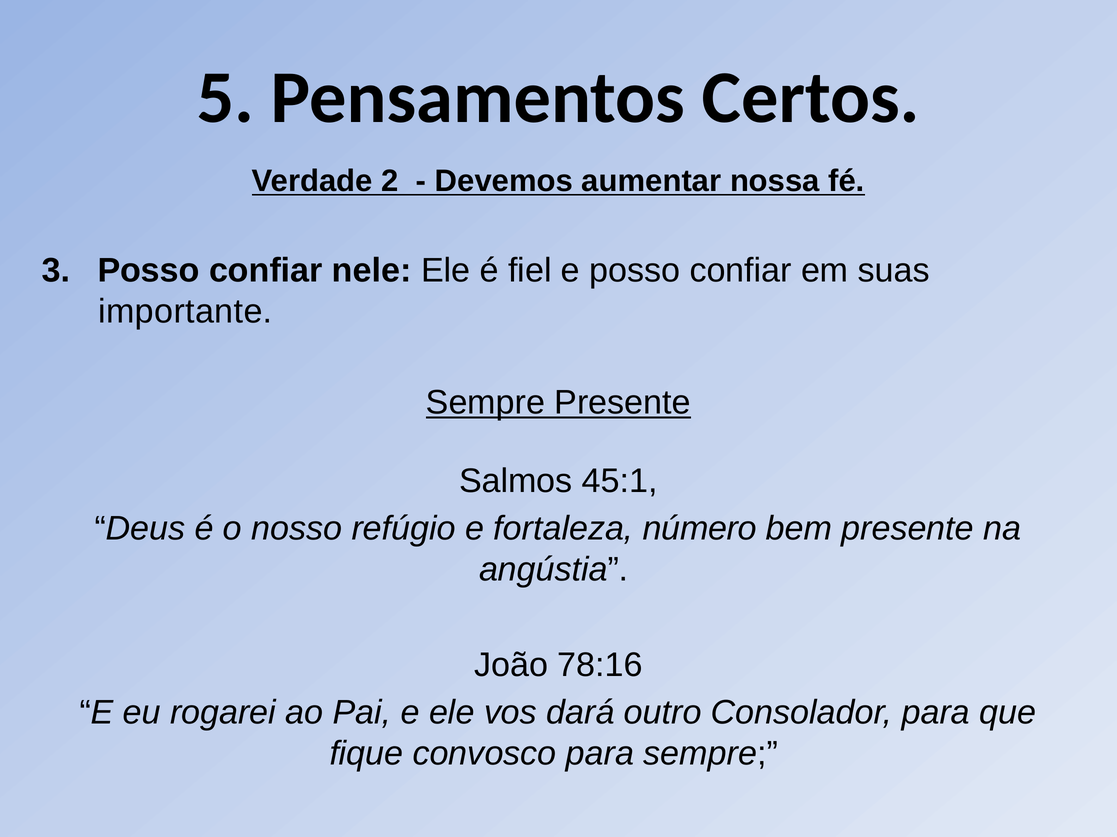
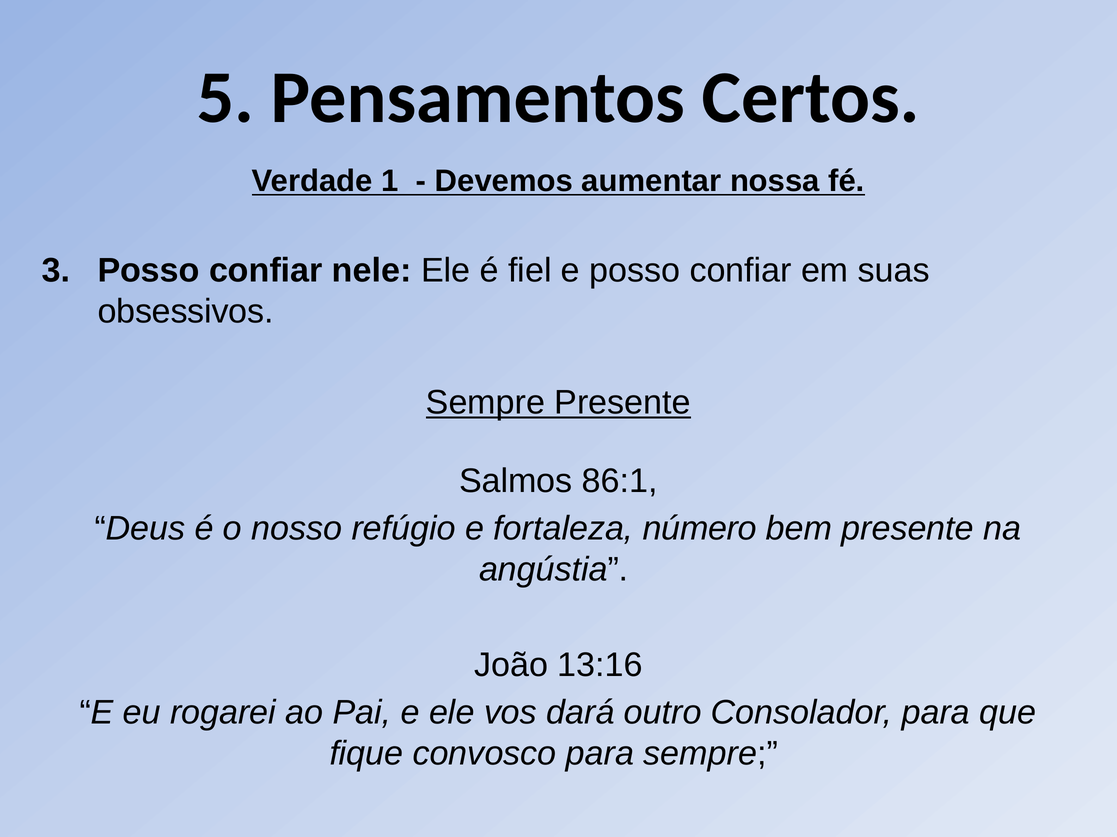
2: 2 -> 1 (390, 181)
importante: importante -> obsessivos (186, 312)
45:1: 45:1 -> 86:1 (620, 481)
78:16: 78:16 -> 13:16 (600, 665)
